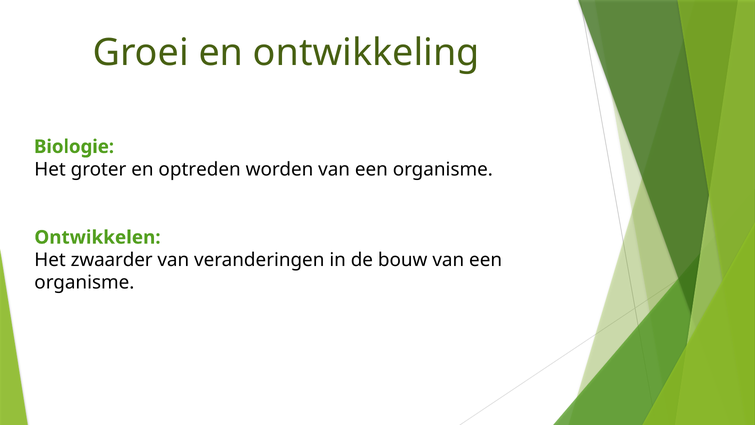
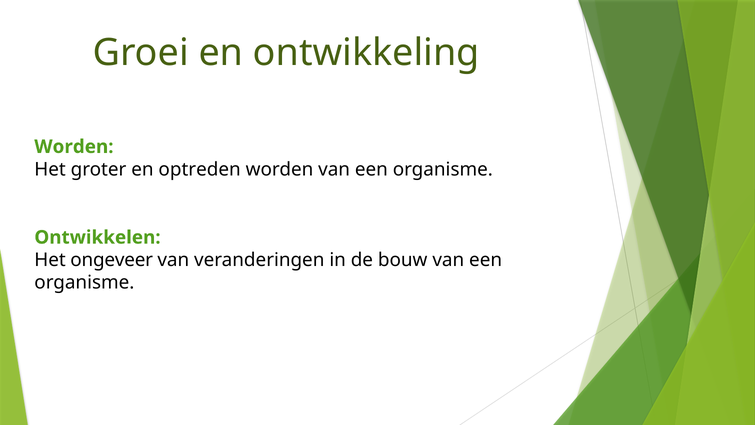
Biologie: Biologie -> Worden (74, 147)
zwaarder: zwaarder -> ongeveer (112, 260)
